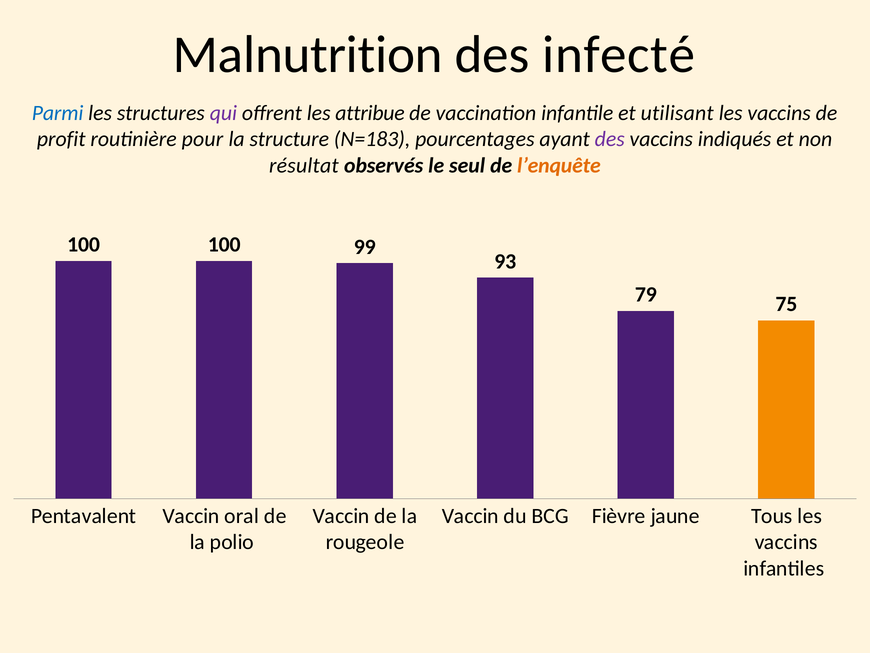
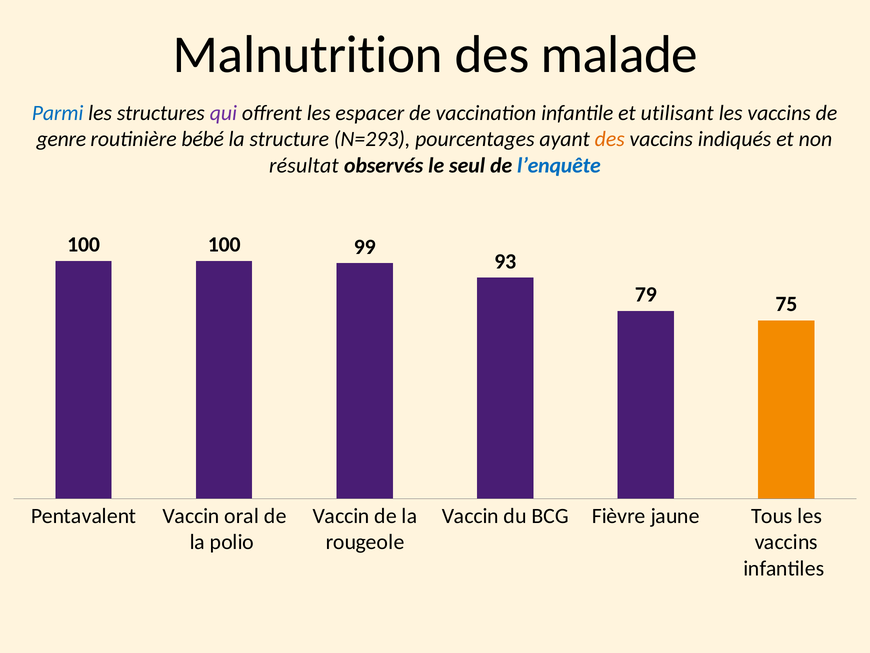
infecté: infecté -> malade (619, 54)
attribue: attribue -> espacer (370, 113)
profit: profit -> genre (61, 139)
pour: pour -> bébé (203, 139)
N=183: N=183 -> N=293 (372, 139)
des colour: purple -> orange (610, 139)
l’enquête colour: orange -> blue (559, 165)
